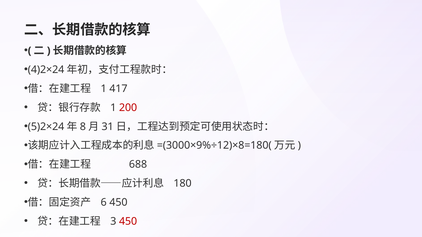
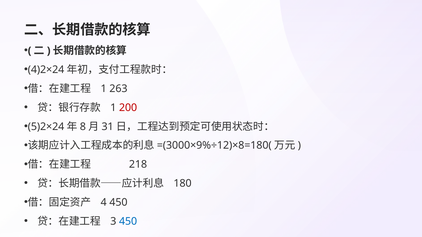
417: 417 -> 263 (118, 89)
688: 688 -> 218 (138, 165)
6: 6 -> 4 (104, 203)
450 colour: red -> blue (128, 222)
